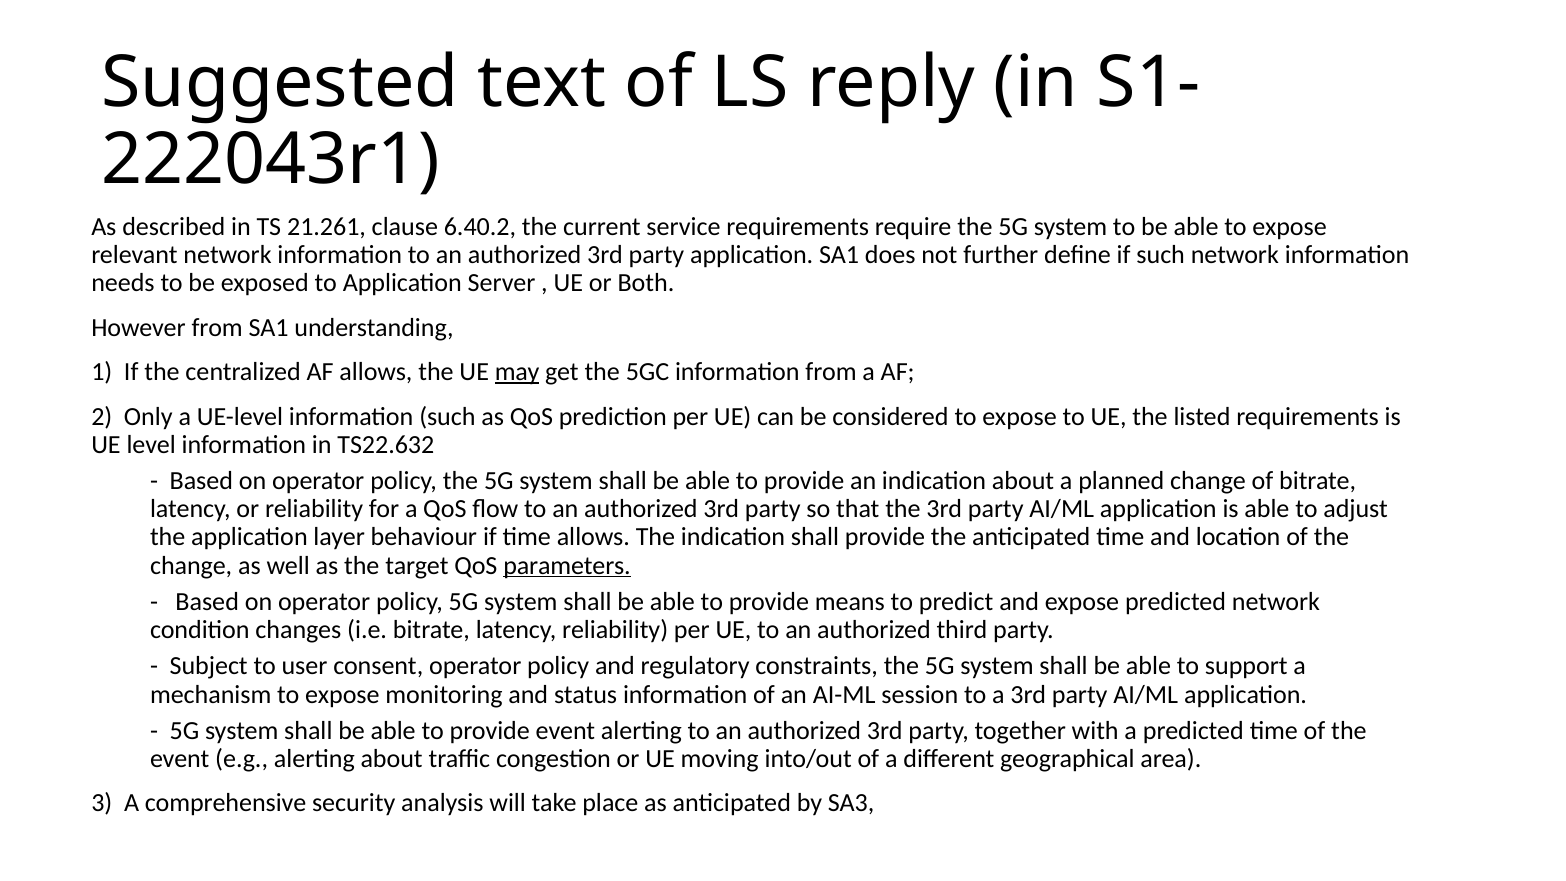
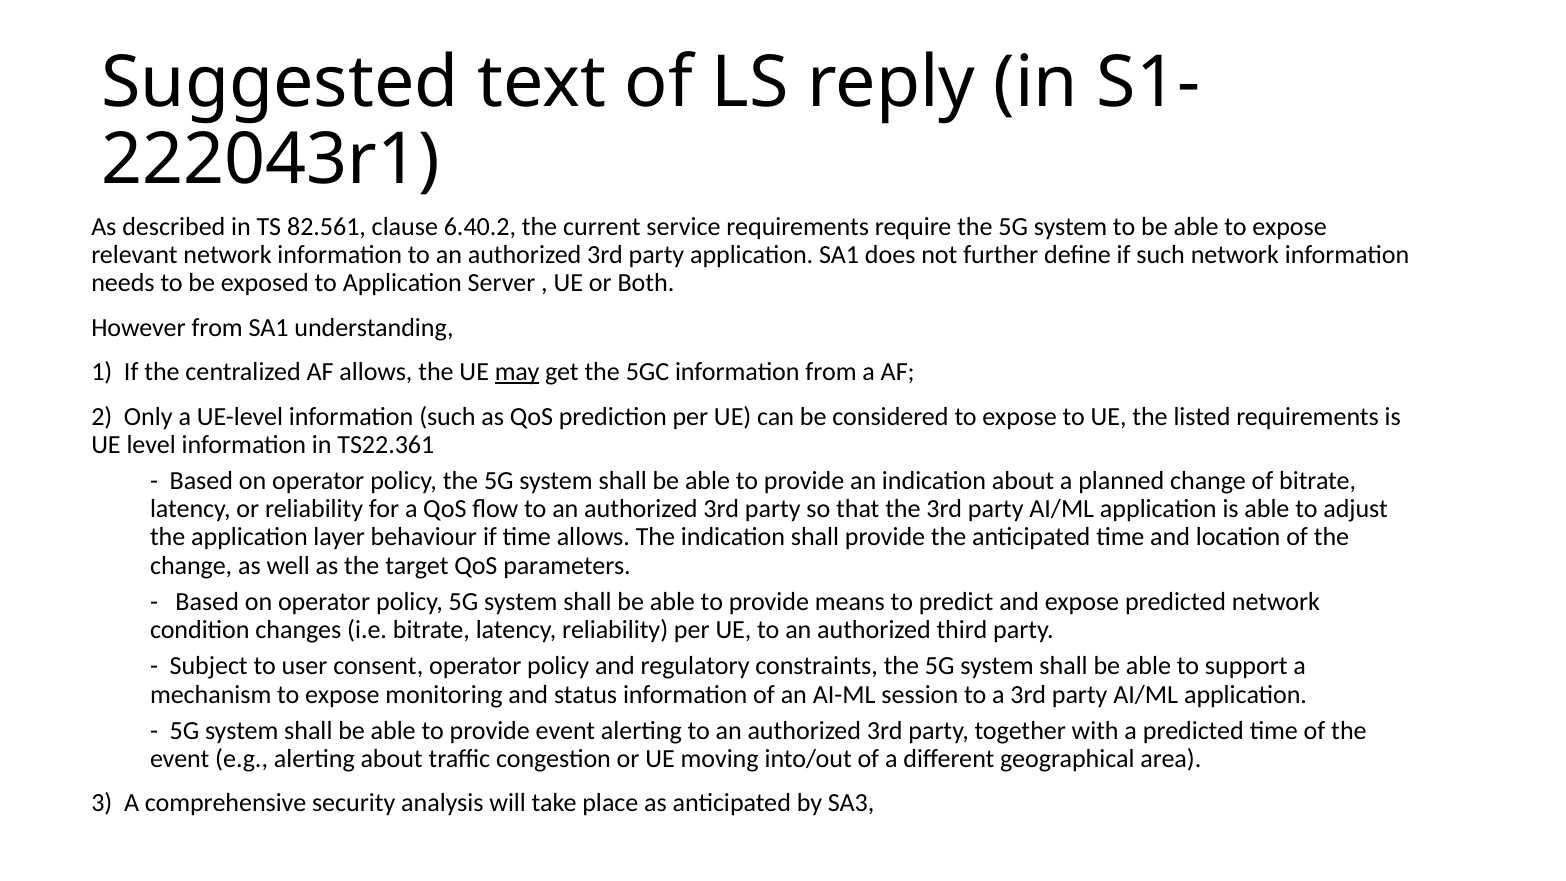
21.261: 21.261 -> 82.561 (327, 227)
TS22.632: TS22.632 -> TS22.361 (386, 445)
parameters underline: present -> none (567, 565)
